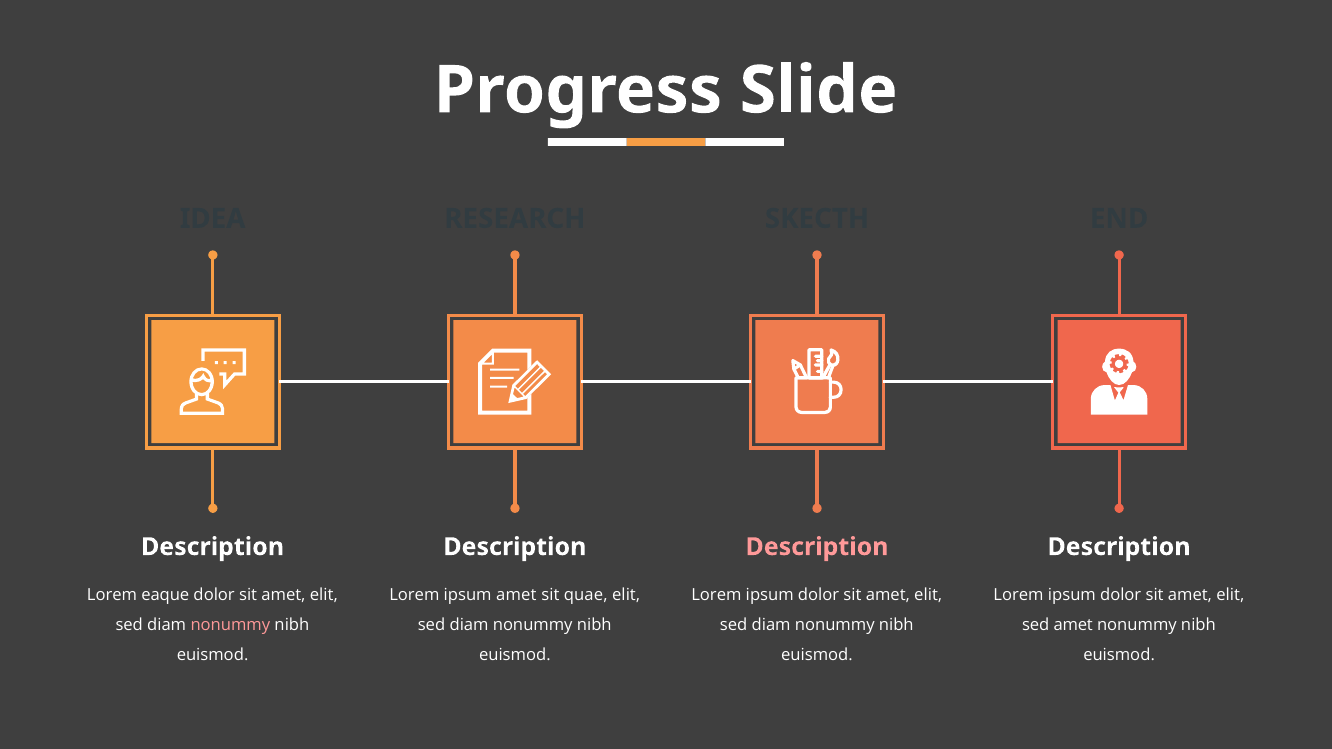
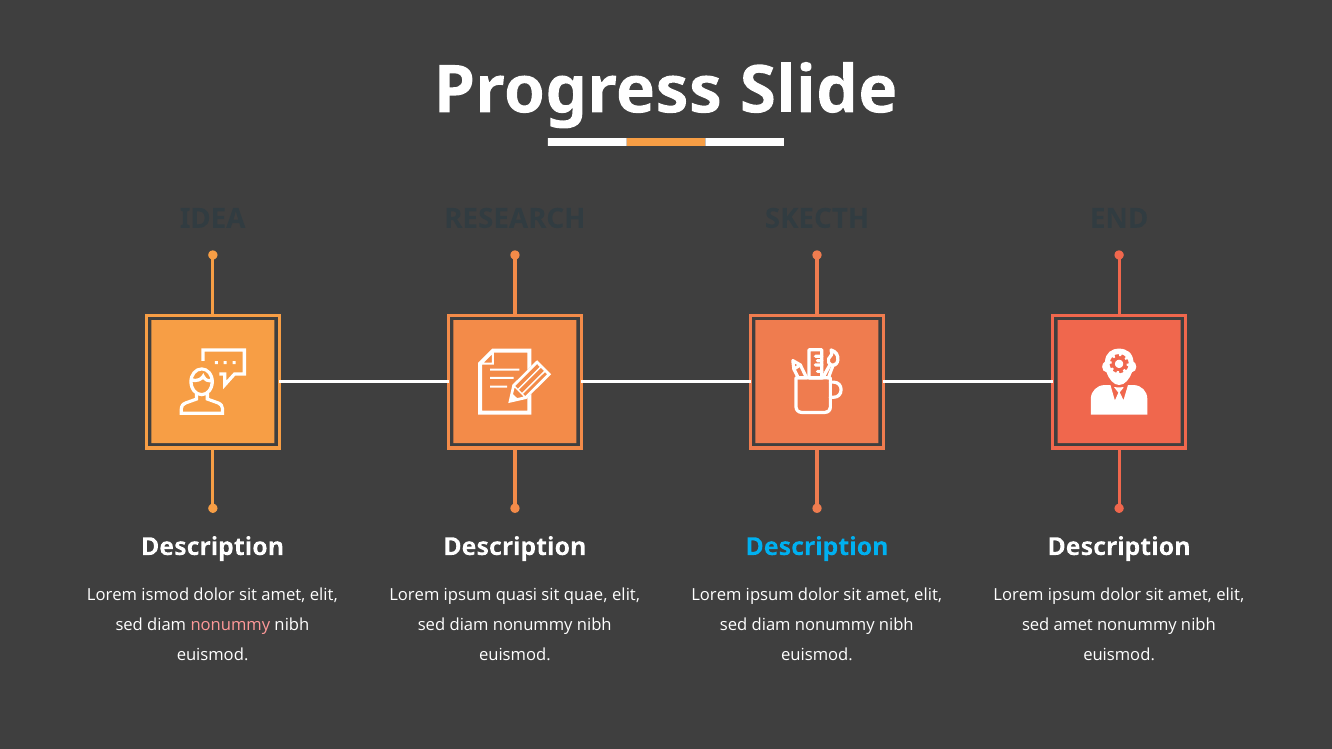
Description colour: pink -> light blue (817, 547)
eaque: eaque -> ismod (165, 595)
ipsum amet: amet -> quasi (517, 595)
